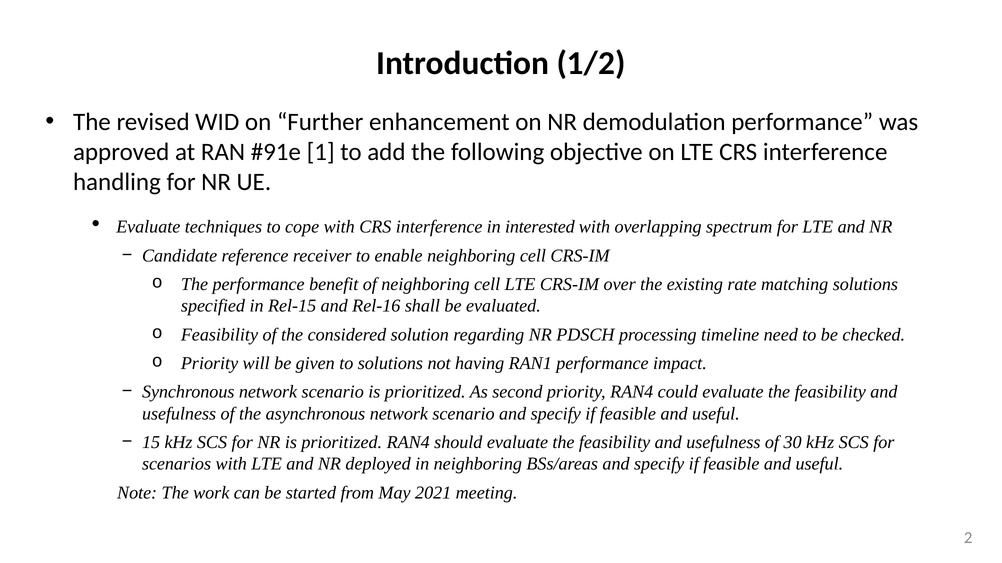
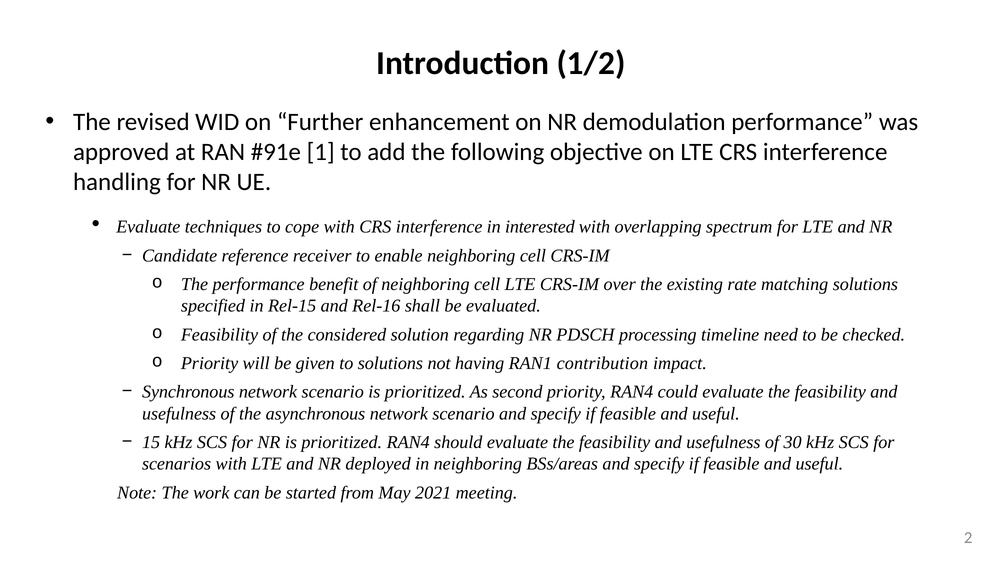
RAN1 performance: performance -> contribution (602, 364)
